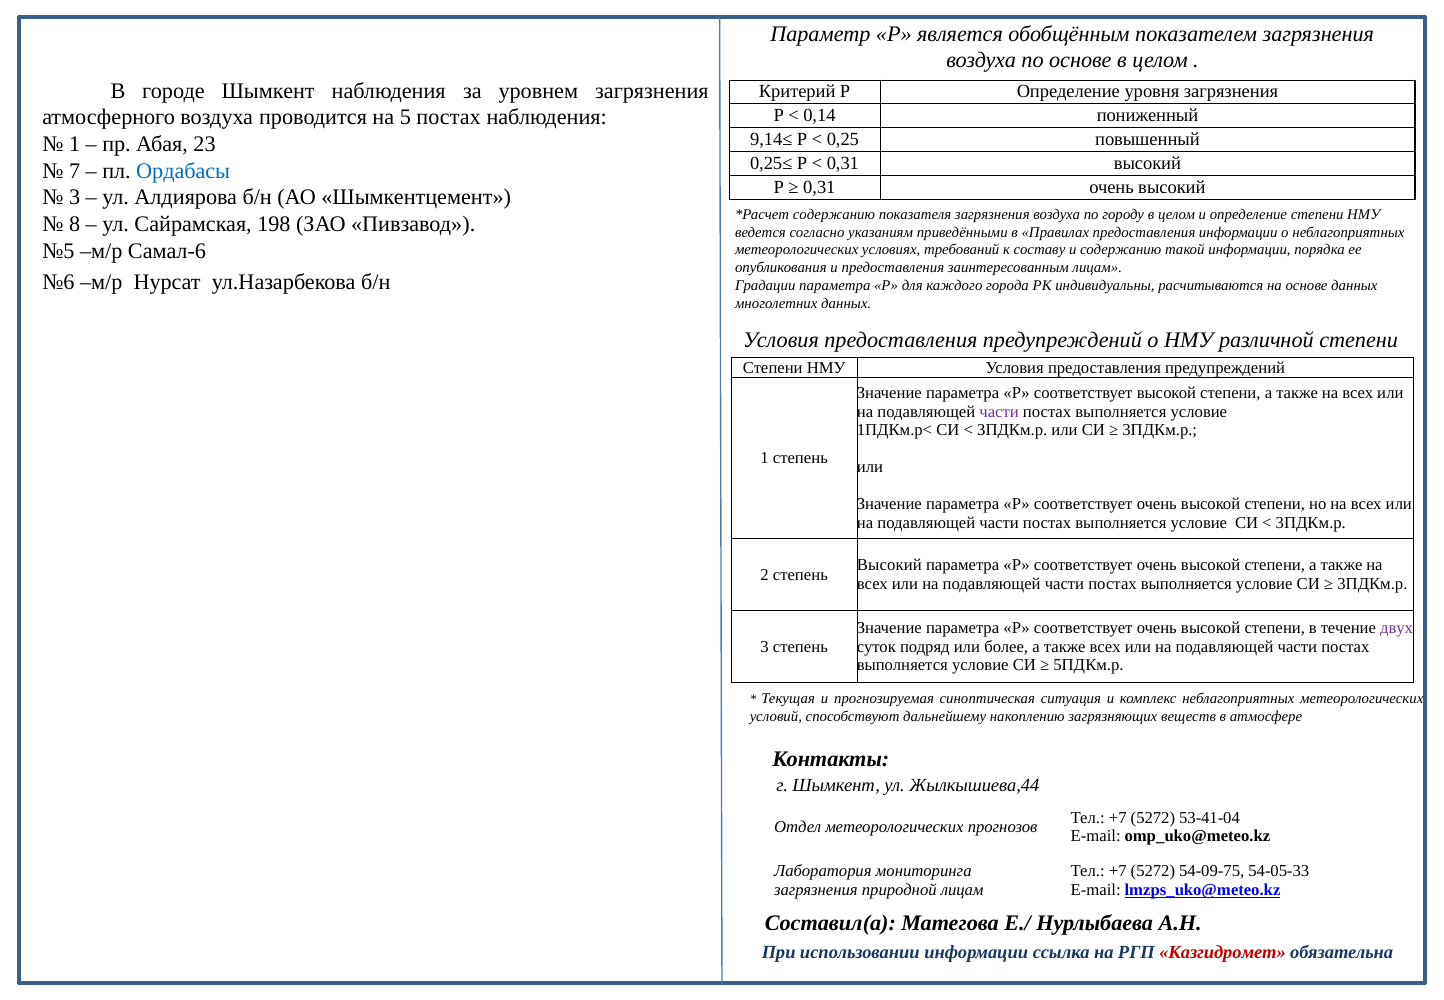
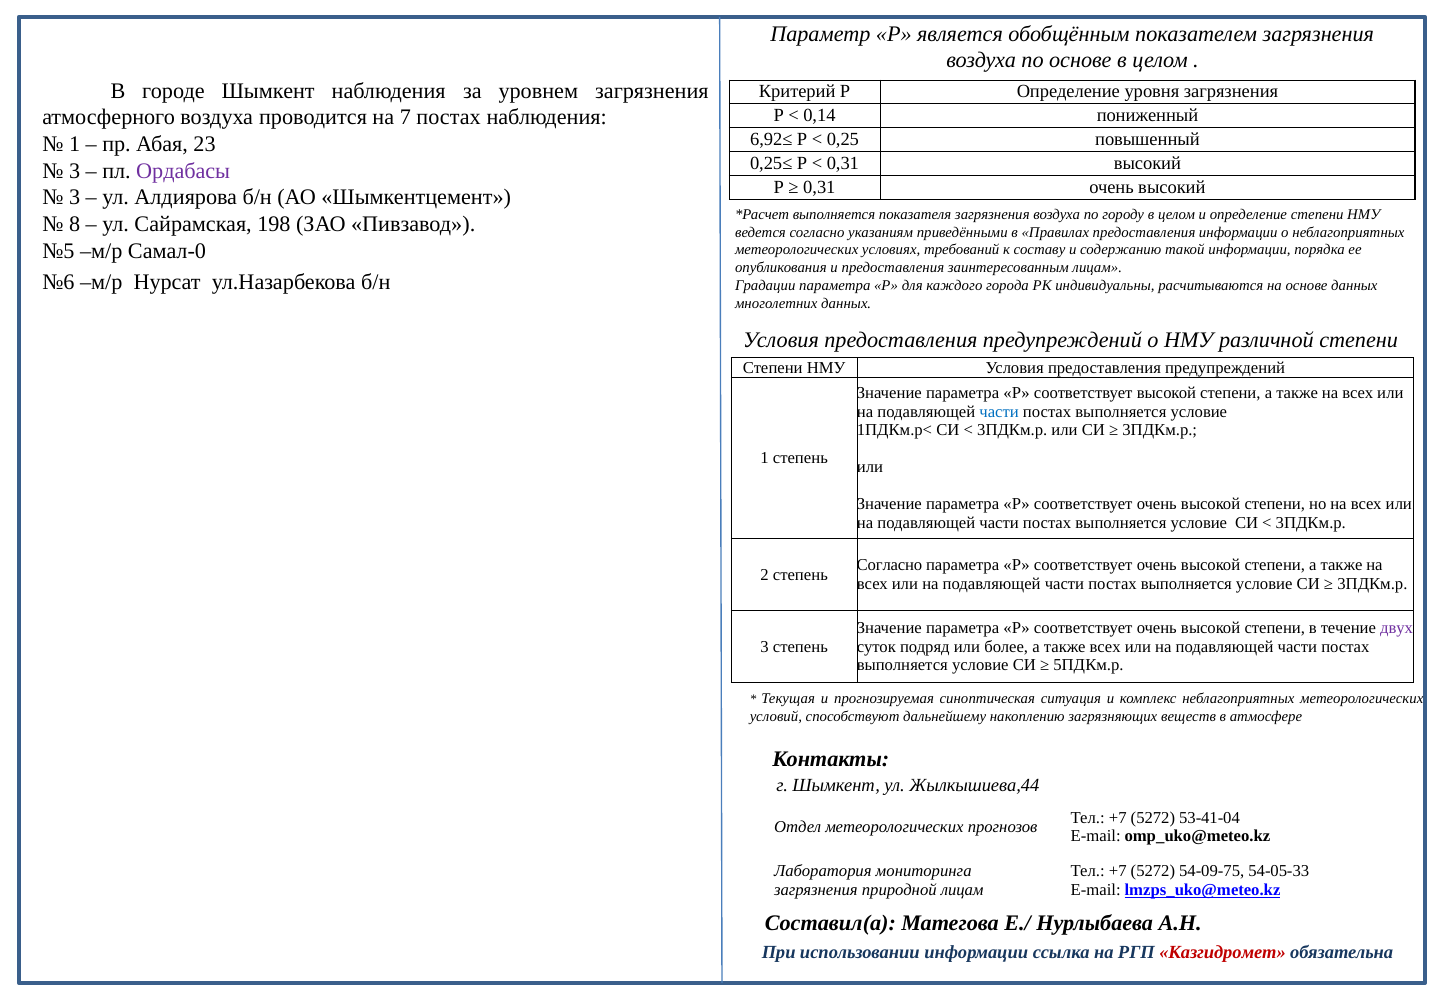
5: 5 -> 7 (405, 118)
9,14≤: 9,14≤ -> 6,92≤ (771, 139)
7: 7 -> 3 (75, 171)
Ордабасы colour: blue -> purple (183, 171)
содержанию: содержанию -> выполняется (834, 214)
Самал-6: Самал-6 -> Самал-0 (167, 251)
части colour: purple -> blue (999, 412)
Высокий: Высокий -> Согласно (890, 565)
